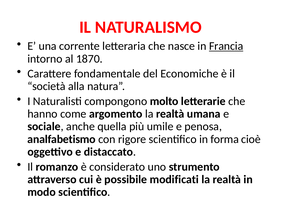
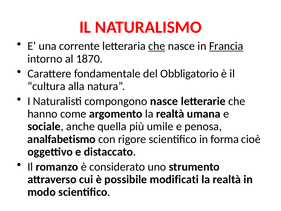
che underline: none -> present (157, 46)
Economiche: Economiche -> Obbligatorio (190, 74)
società: società -> cultura (46, 86)
compongono molto: molto -> nasce (164, 101)
